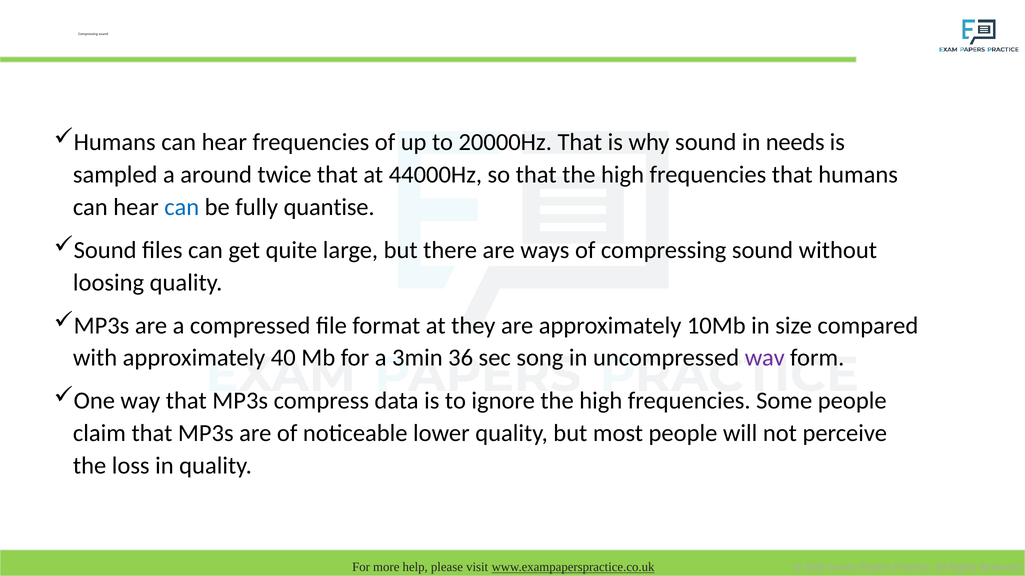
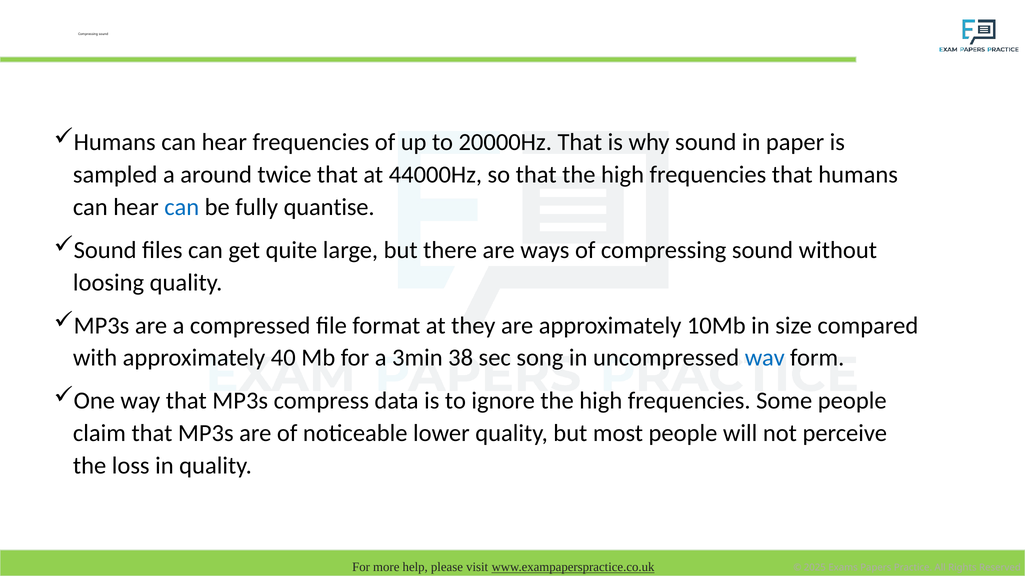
needs: needs -> paper (795, 143)
36: 36 -> 38 (461, 358)
wav colour: purple -> blue (765, 358)
